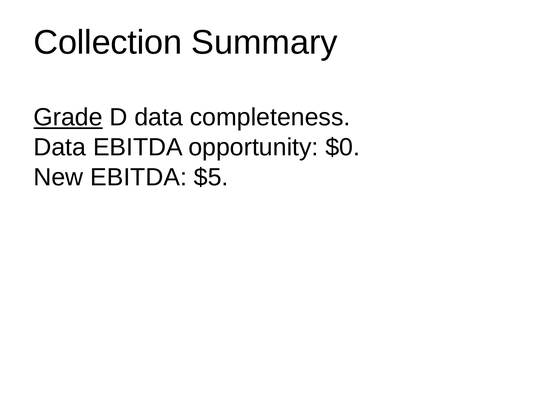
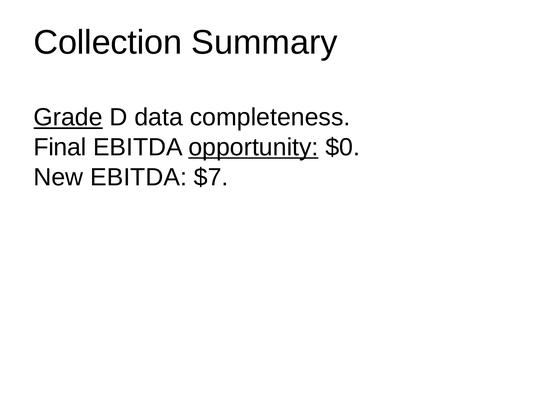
Data: Data -> Final (60, 147)
opportunity underline: none -> present (253, 147)
$5: $5 -> $7 (211, 177)
